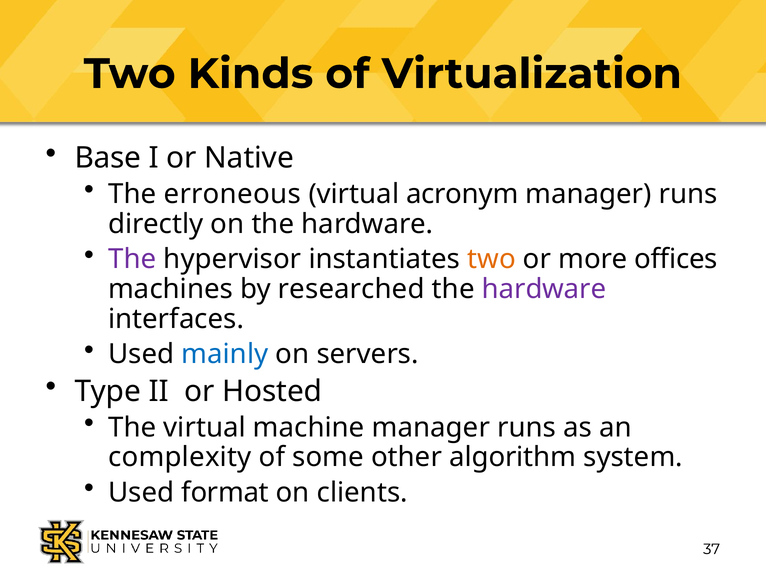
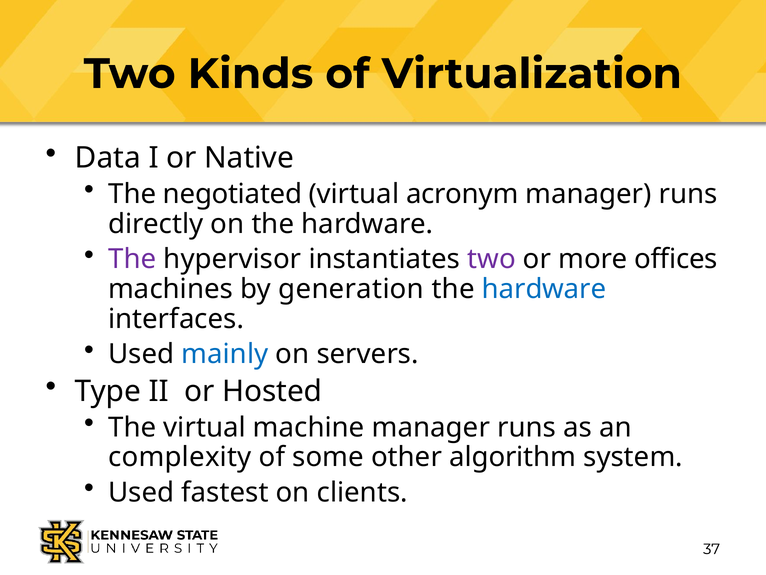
Base: Base -> Data (108, 158)
erroneous: erroneous -> negotiated (233, 194)
two colour: orange -> purple (492, 259)
researched: researched -> generation (351, 289)
hardware colour: purple -> blue (544, 289)
format: format -> fastest (225, 492)
